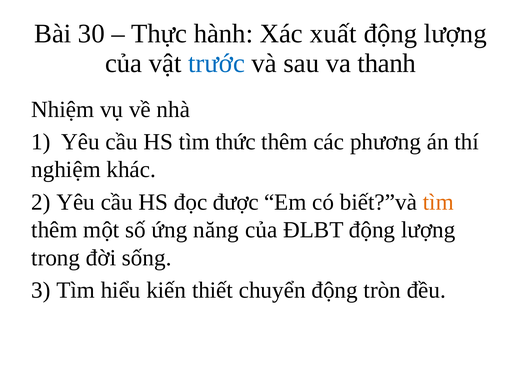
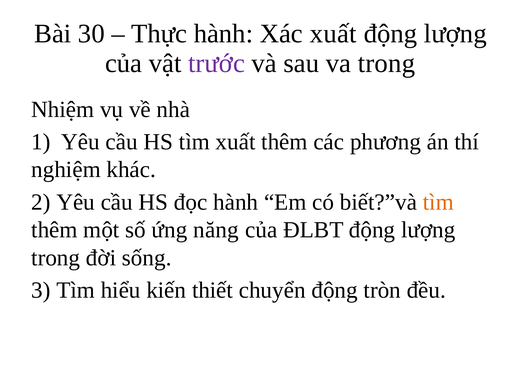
trước colour: blue -> purple (217, 63)
va thanh: thanh -> trong (386, 63)
tìm thức: thức -> xuất (236, 142)
đọc được: được -> hành (236, 202)
